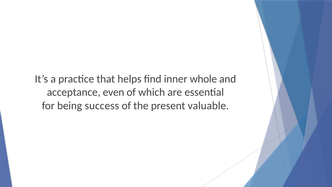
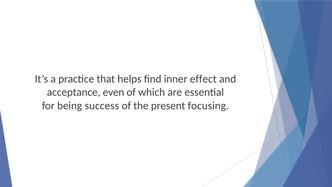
whole: whole -> effect (203, 79)
valuable: valuable -> focusing (208, 105)
